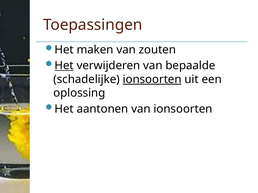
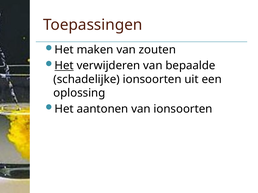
ionsoorten underline: present -> none (152, 79)
